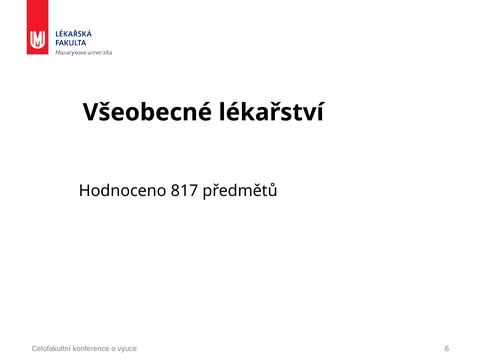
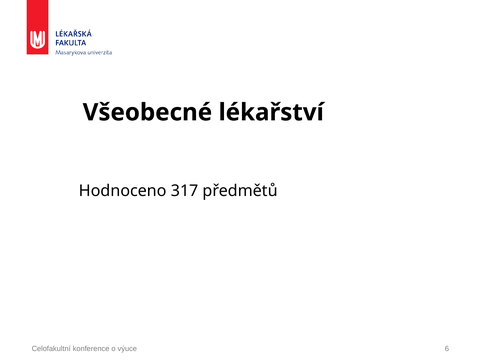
817: 817 -> 317 (185, 190)
